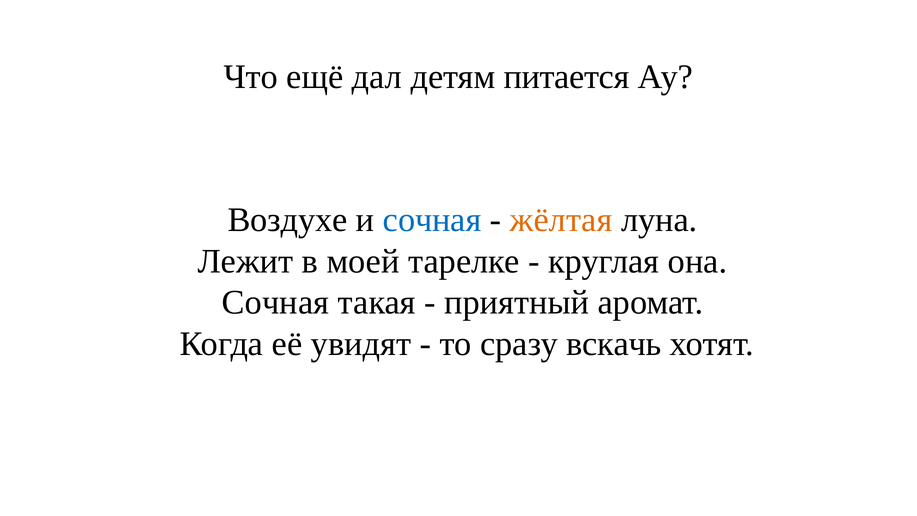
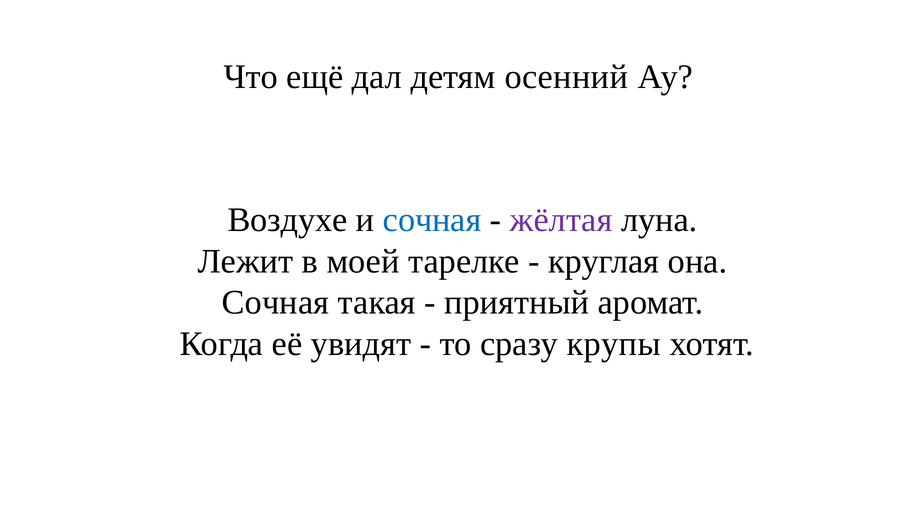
питается: питается -> осенний (566, 77)
жёлтая colour: orange -> purple (561, 220)
вскачь: вскачь -> крупы (614, 344)
